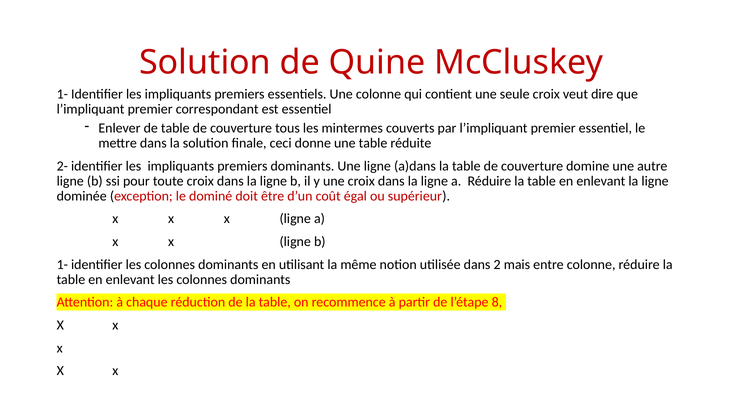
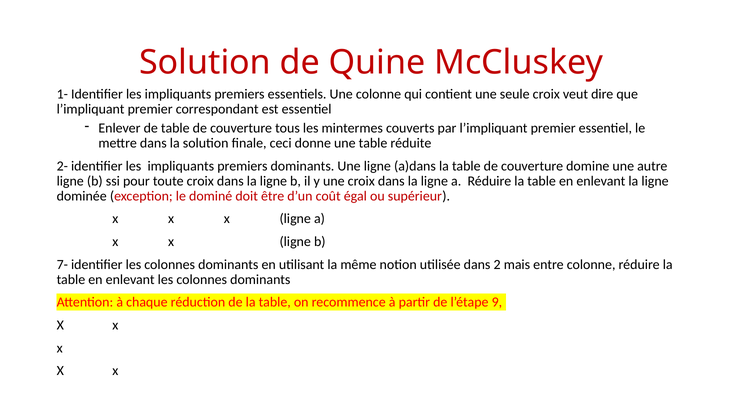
1-: 1- -> 7- (62, 264)
8: 8 -> 9 (497, 302)
